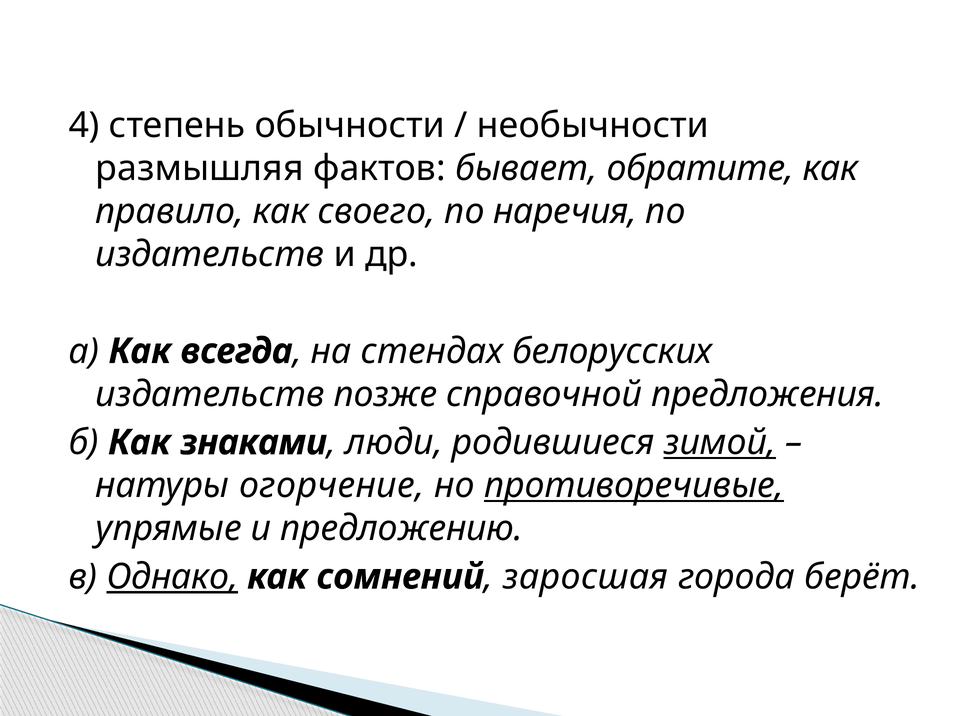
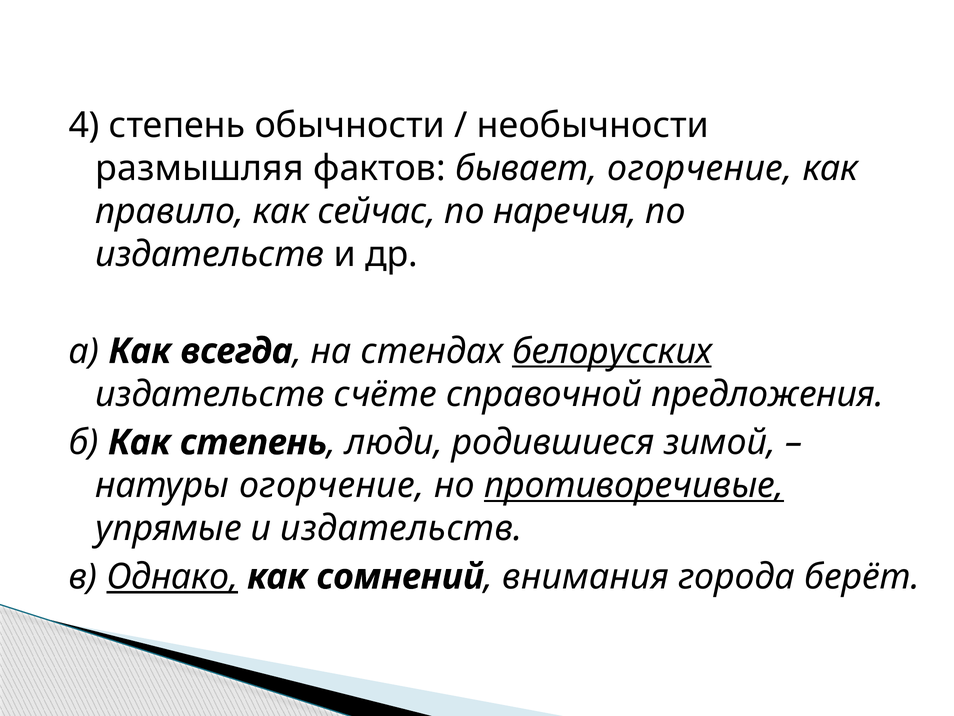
бывает обратите: обратите -> огорчение (700, 169)
своего: своего -> сейчас (377, 212)
белорусских underline: none -> present (612, 351)
позже: позже -> счёте (385, 394)
Как знаками: знаками -> степень (253, 442)
зимой underline: present -> none (720, 442)
и предложению: предложению -> издательств (402, 528)
заросшая: заросшая -> внимания (586, 576)
